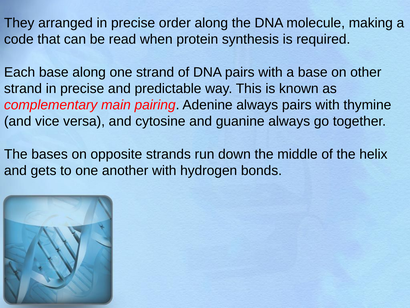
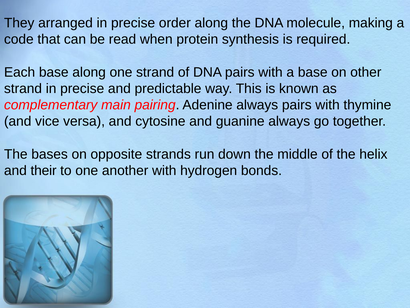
gets: gets -> their (44, 170)
